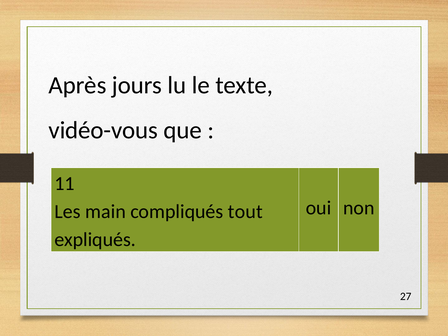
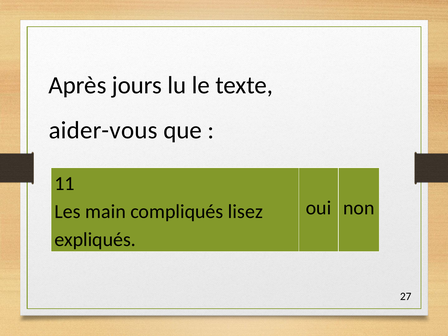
vidéo-vous: vidéo-vous -> aider-vous (103, 130)
tout: tout -> lisez (245, 212)
